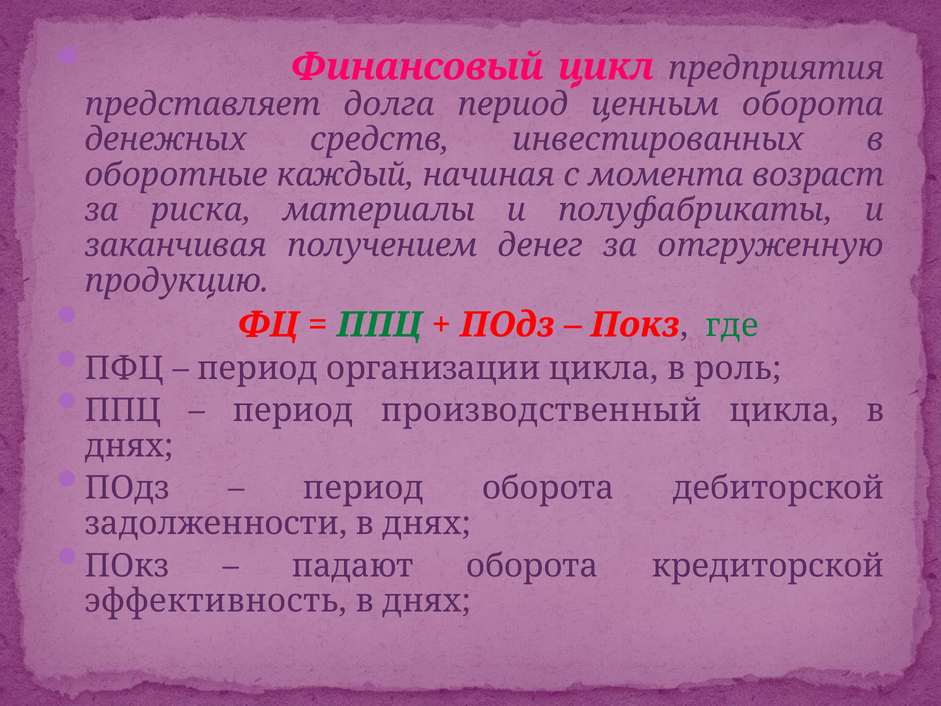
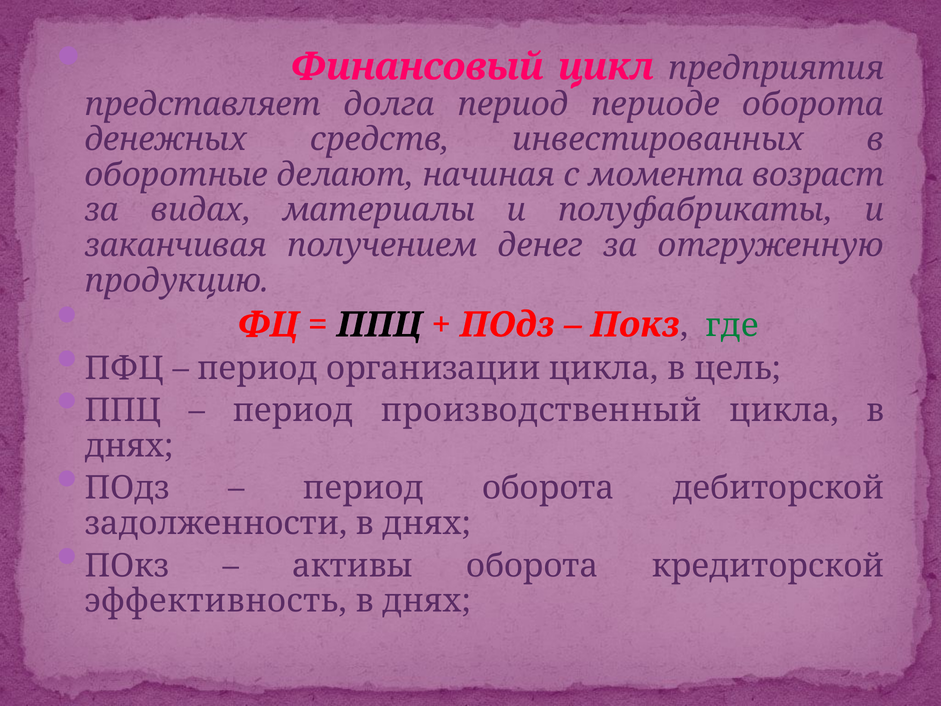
ценным: ценным -> периоде (655, 104)
каждый: каждый -> делают (345, 175)
риска: риска -> видах (201, 210)
ППЦ colour: green -> black (380, 325)
роль: роль -> цель (738, 368)
падают: падают -> активы (353, 566)
